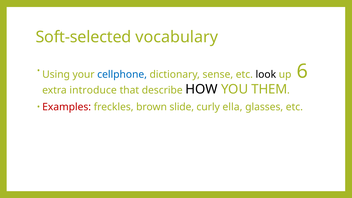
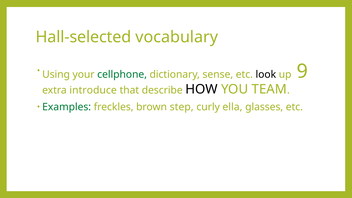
Soft-selected: Soft-selected -> Hall-selected (83, 37)
cellphone colour: blue -> green (122, 74)
6: 6 -> 9 (302, 71)
THEM: THEM -> TEAM (269, 89)
Examples colour: red -> green (67, 107)
slide: slide -> step (182, 107)
